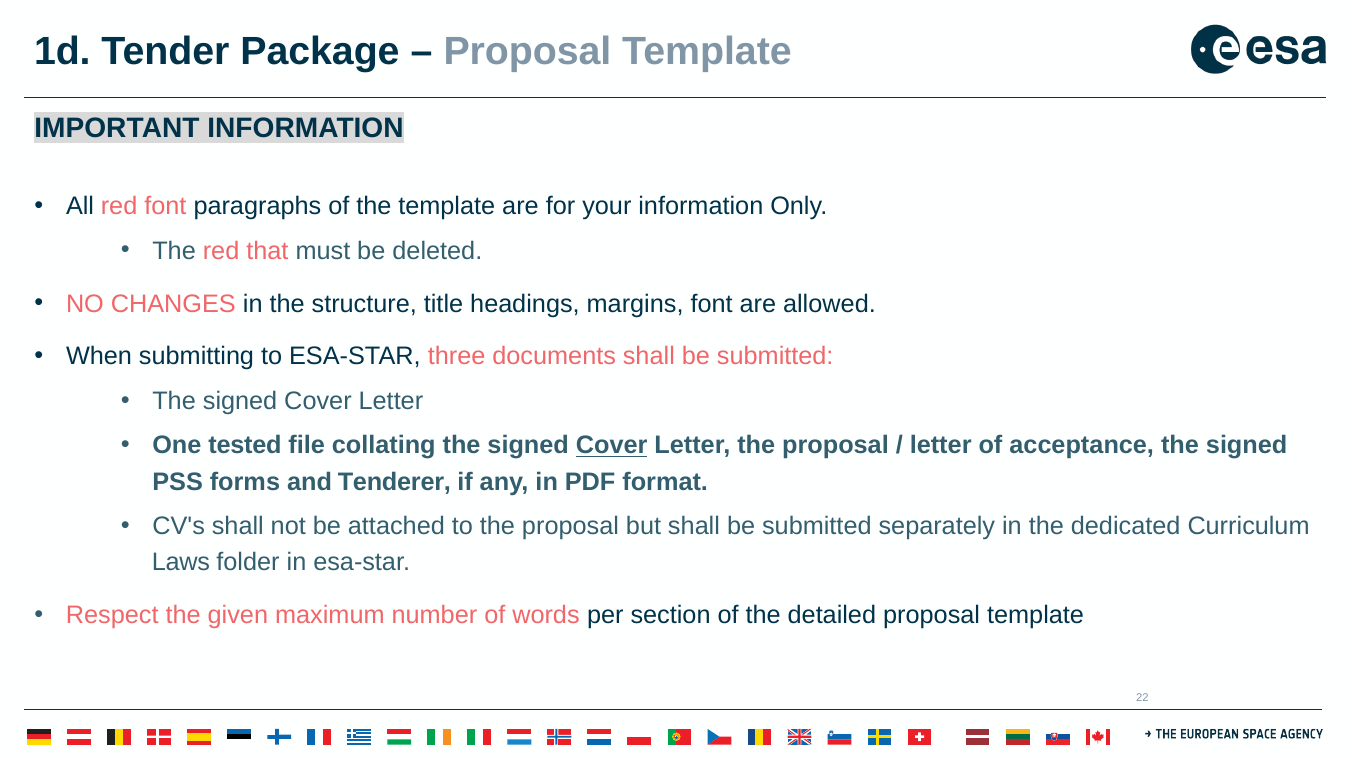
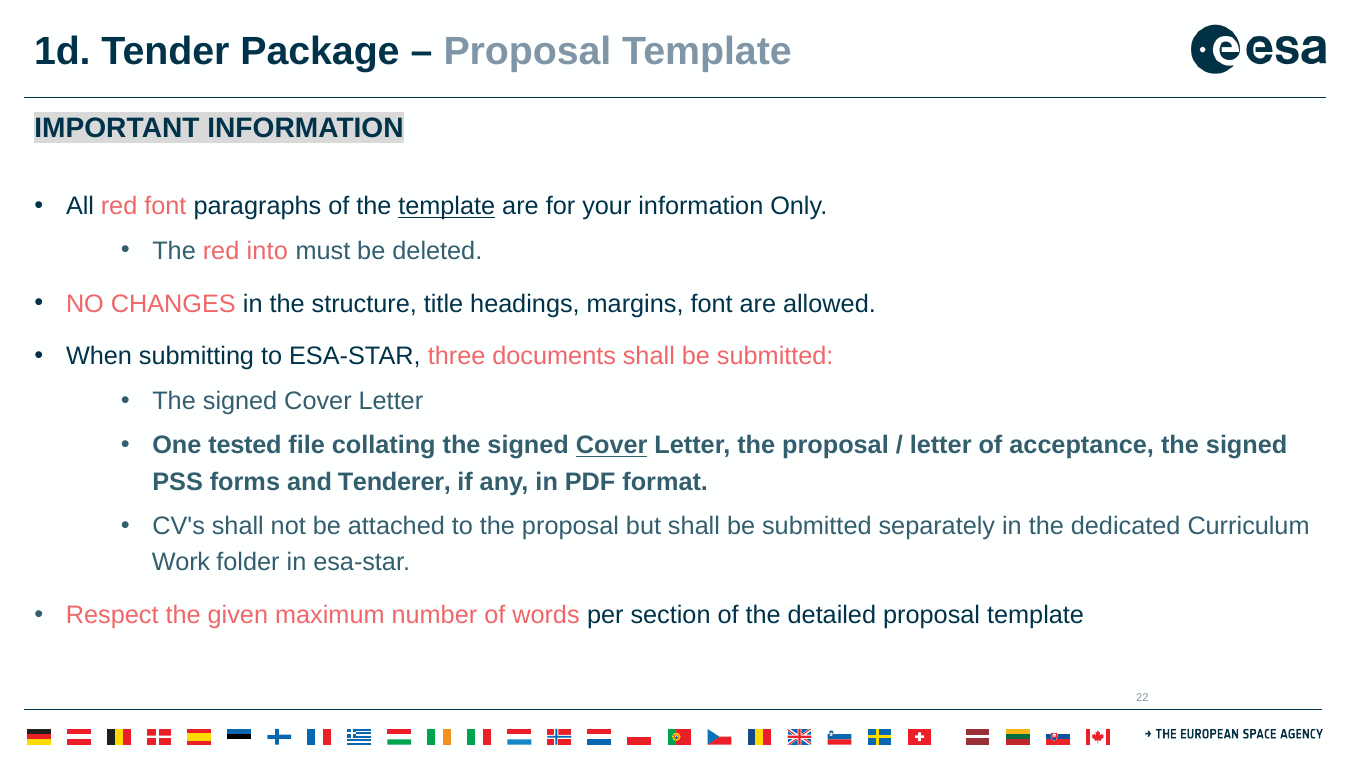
template underline: none -> present (447, 207)
that: that -> into (267, 251)
Laws: Laws -> Work (181, 563)
